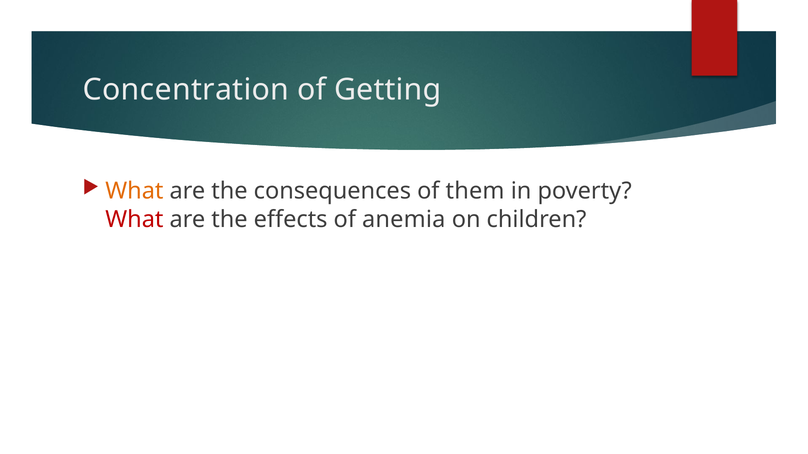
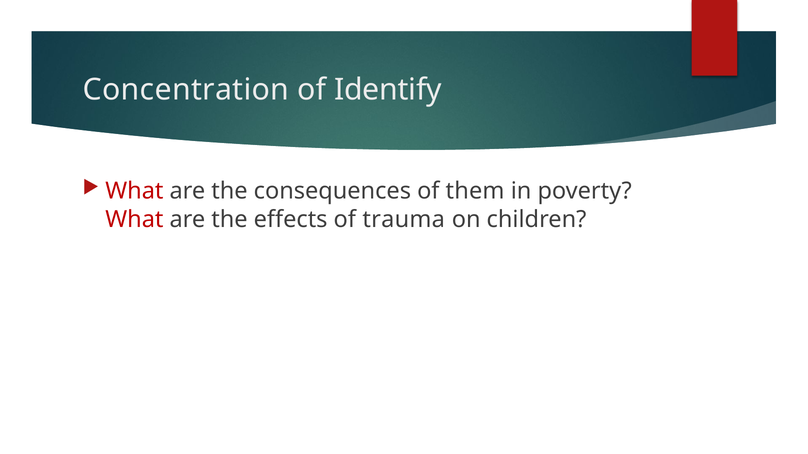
Getting: Getting -> Identify (388, 90)
What colour: orange -> red (134, 191)
anemia: anemia -> trauma (404, 220)
